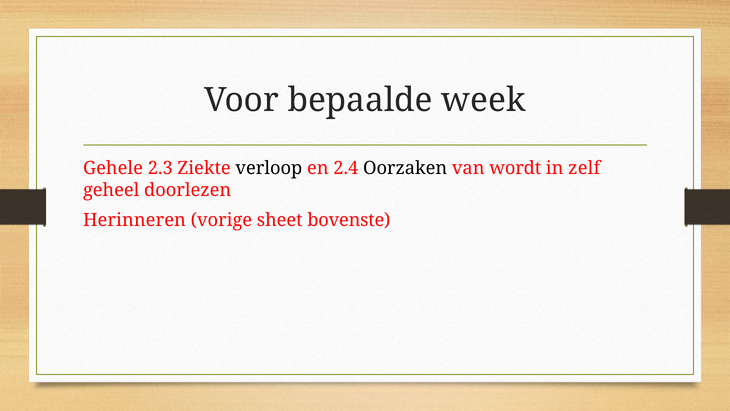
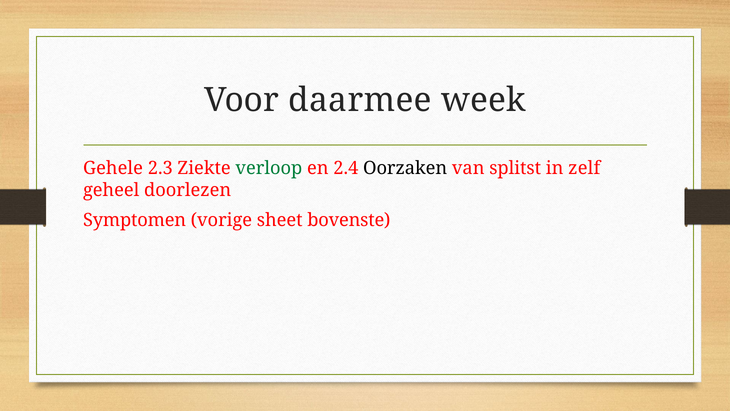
bepaalde: bepaalde -> daarmee (360, 100)
verloop colour: black -> green (269, 168)
wordt: wordt -> splitst (515, 168)
Herinneren: Herinneren -> Symptomen (135, 220)
